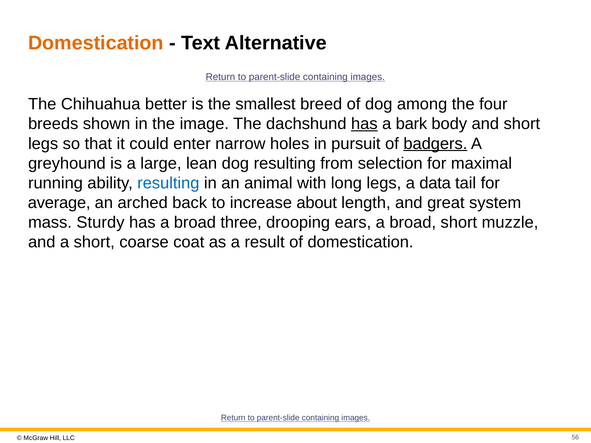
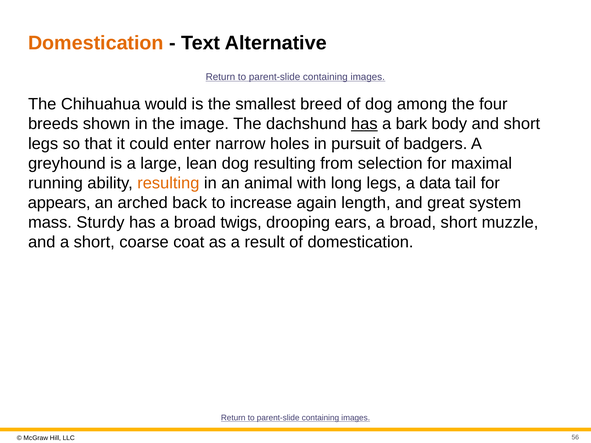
better: better -> would (166, 104)
badgers underline: present -> none (435, 144)
resulting colour: blue -> orange (168, 183)
average: average -> appears (59, 203)
about: about -> again (317, 203)
three: three -> twigs (241, 223)
